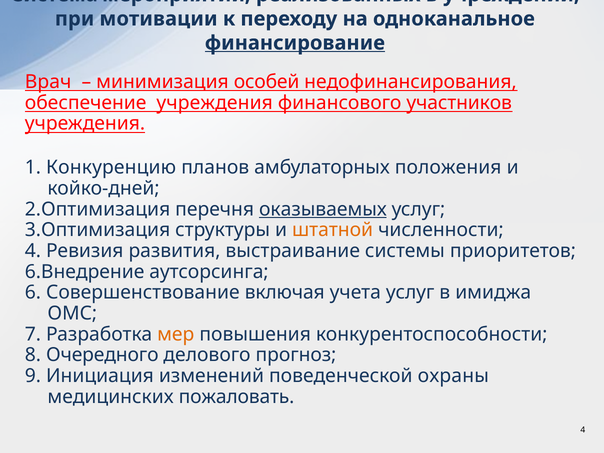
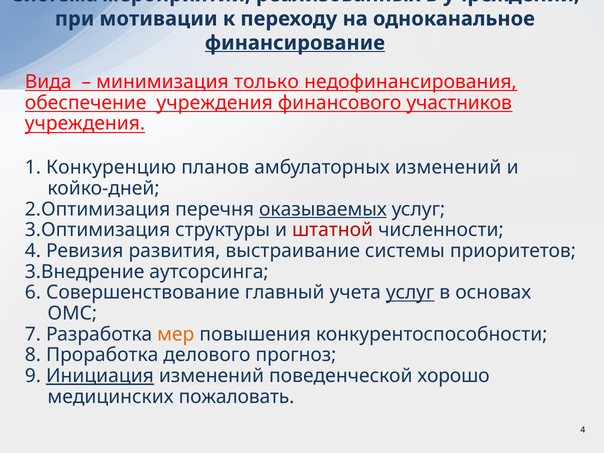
Врач: Врач -> Вида (48, 82)
особей: особей -> только (266, 82)
амбулаторных положения: положения -> изменений (448, 168)
штатной colour: orange -> red (333, 230)
6.Внедрение: 6.Внедрение -> 3.Внедрение (85, 272)
включая: включая -> главный (285, 293)
услуг underline: none -> present (410, 293)
имиджа: имиджа -> основах (493, 293)
Очередного: Очередного -> Проработка (102, 355)
Инициация underline: none -> present (100, 376)
охраны: охраны -> хорошо (454, 376)
